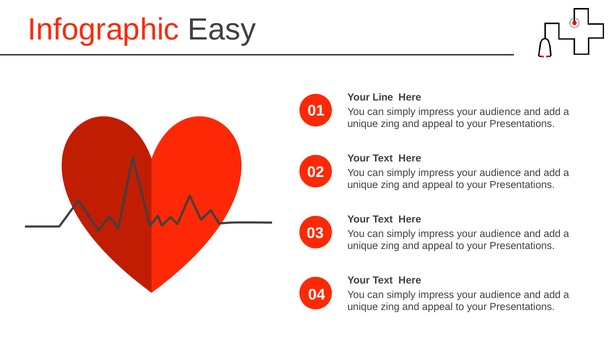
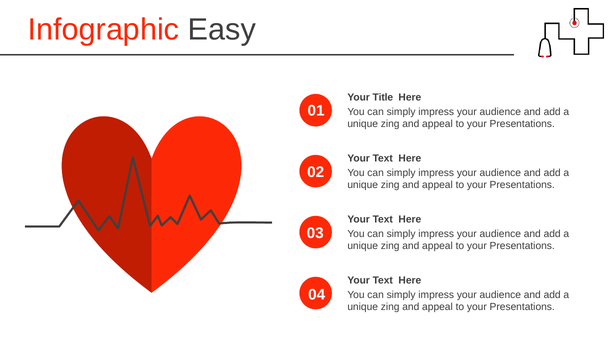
Line: Line -> Title (383, 97)
